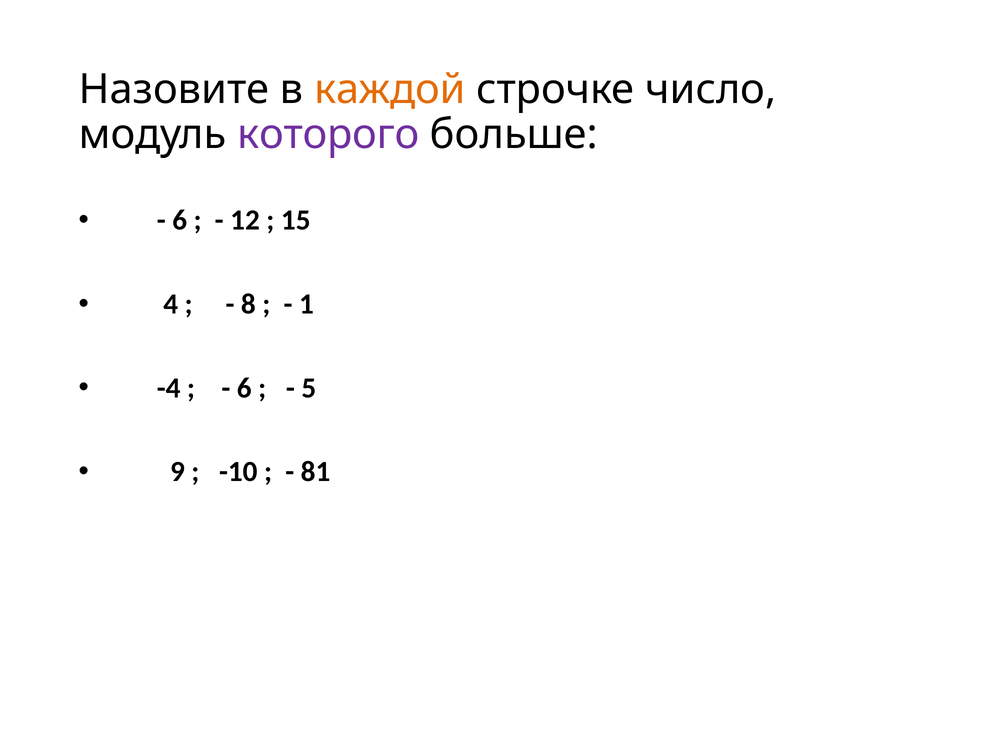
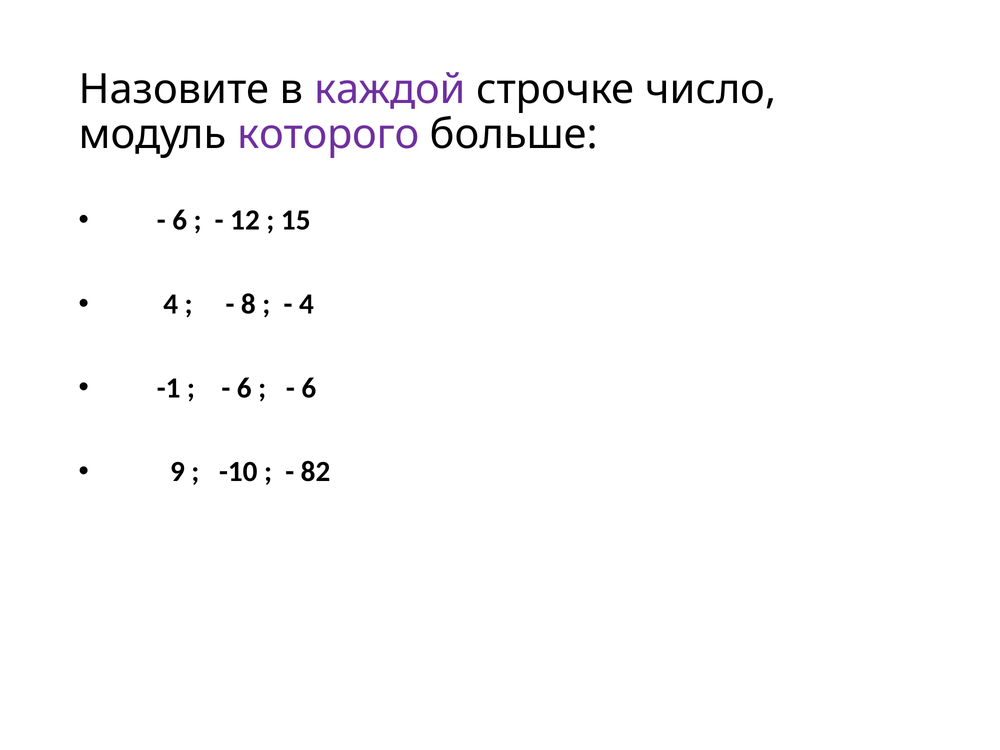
каждой colour: orange -> purple (390, 90)
1: 1 -> 4 (306, 304)
-4: -4 -> -1 (169, 388)
5: 5 -> 6 (309, 388)
81: 81 -> 82 (316, 472)
